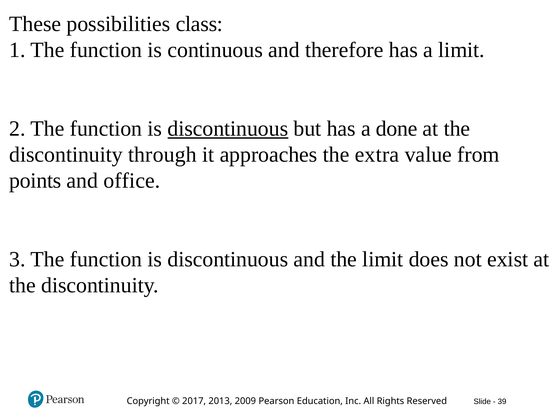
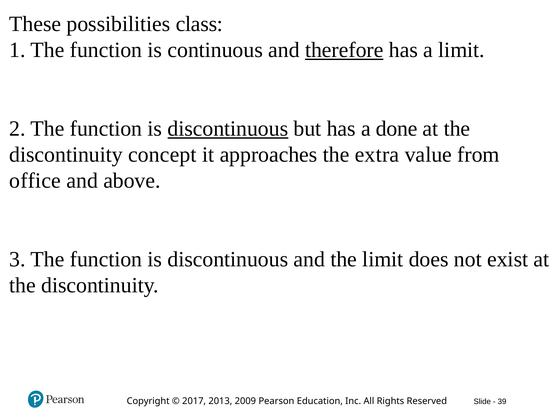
therefore underline: none -> present (344, 50)
through: through -> concept (162, 155)
points: points -> office (35, 181)
office: office -> above (132, 181)
